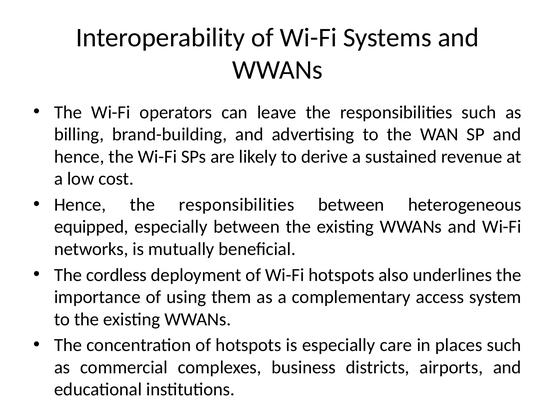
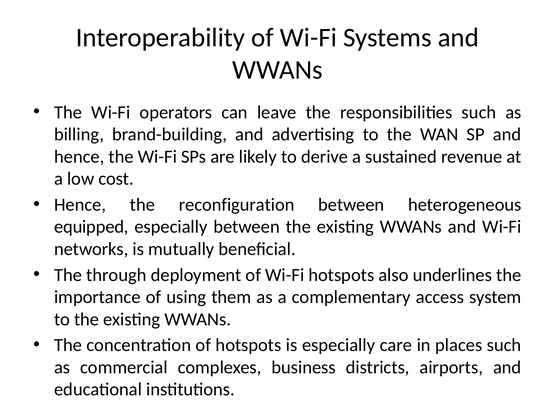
Hence the responsibilities: responsibilities -> reconfiguration (237, 205)
cordless: cordless -> through (116, 275)
